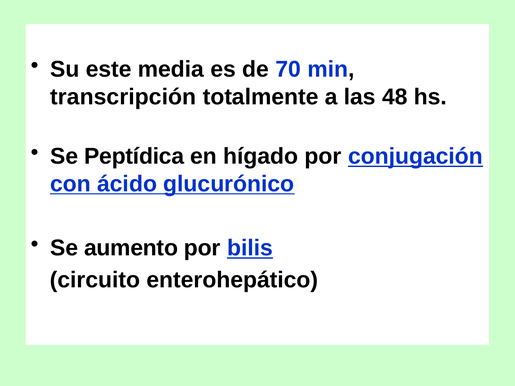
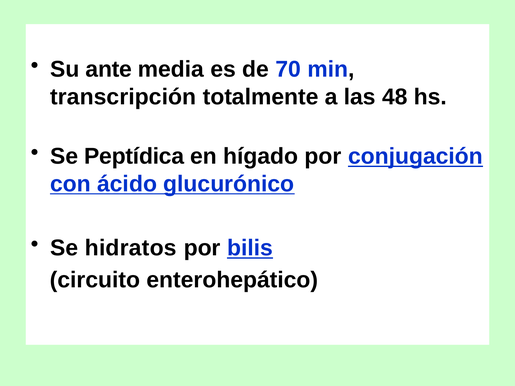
este: este -> ante (109, 69)
aumento: aumento -> hidratos (131, 248)
